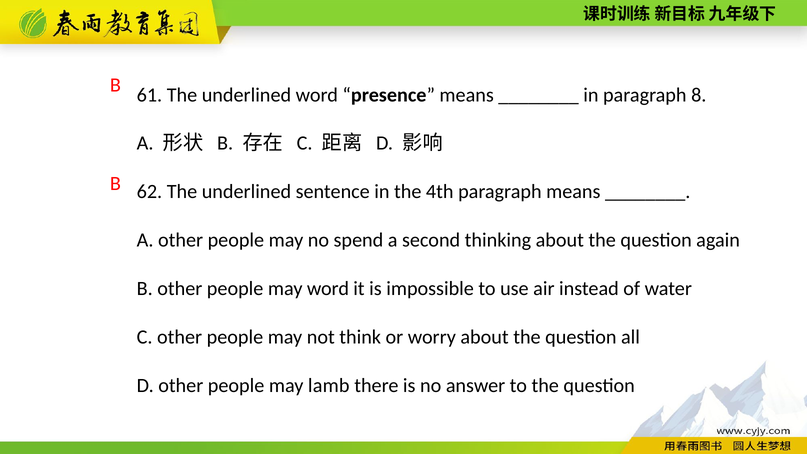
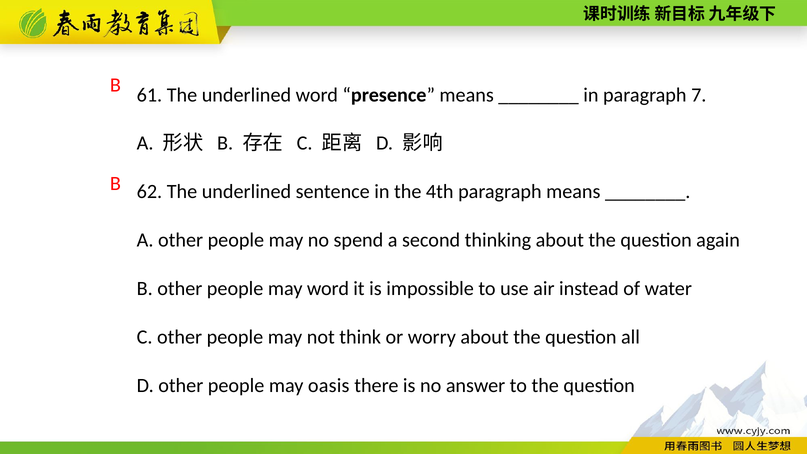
8: 8 -> 7 (699, 95)
lamb: lamb -> oasis (329, 385)
